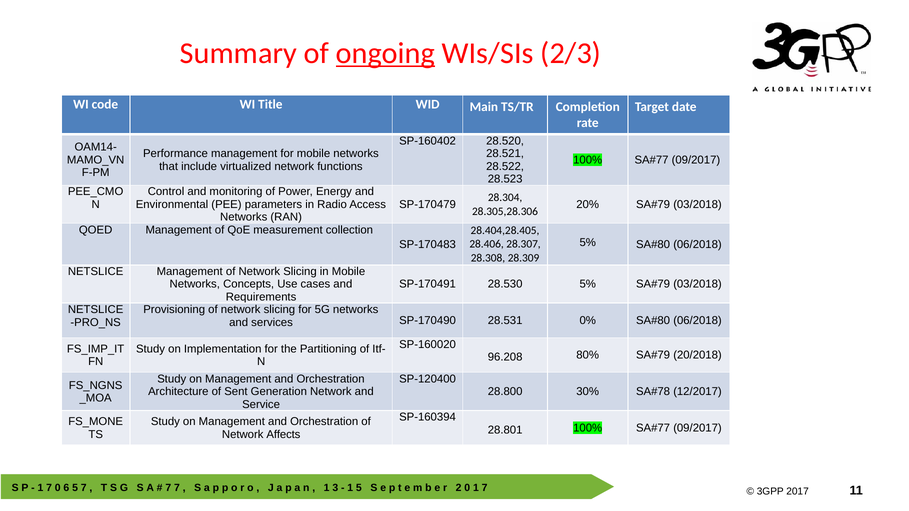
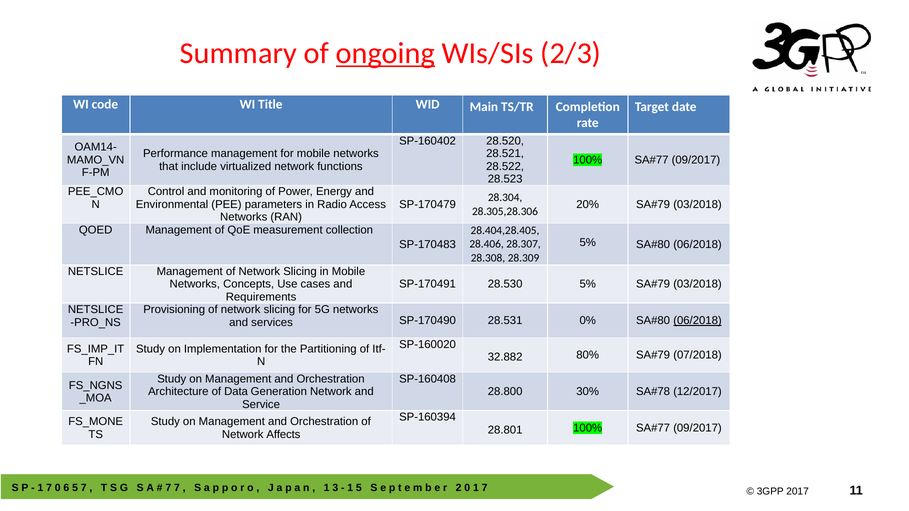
06/2018 underline: none -> present (697, 321)
96.208: 96.208 -> 32.882 (505, 357)
20/2018: 20/2018 -> 07/2018 (697, 355)
SP-120400: SP-120400 -> SP-160408 (428, 379)
Sent: Sent -> Data (236, 392)
